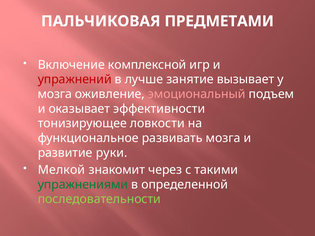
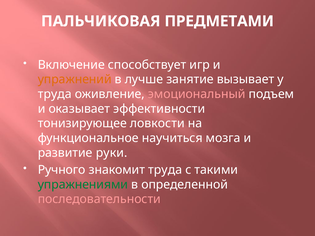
комплексной: комплексной -> способствует (147, 65)
упражнений colour: red -> orange (75, 80)
мозга: мозга -> труда (55, 94)
развивать: развивать -> научиться (172, 138)
Мелкой: Мелкой -> Ручного (62, 170)
знакомит через: через -> труда (165, 170)
последовательности colour: light green -> pink (99, 199)
